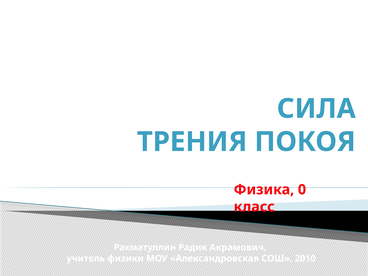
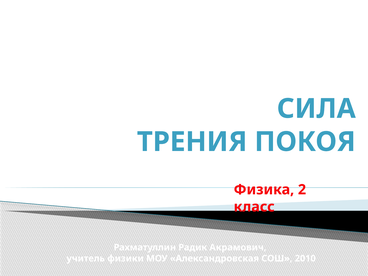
0: 0 -> 2 (302, 190)
